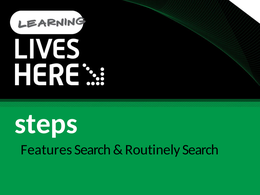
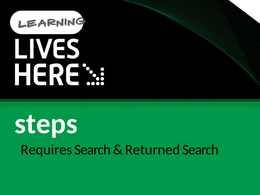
Features: Features -> Requires (46, 150)
Routinely: Routinely -> Returned (153, 150)
